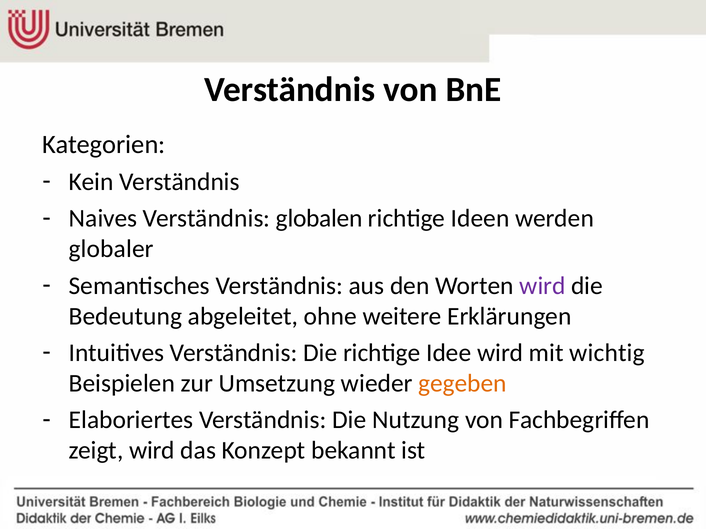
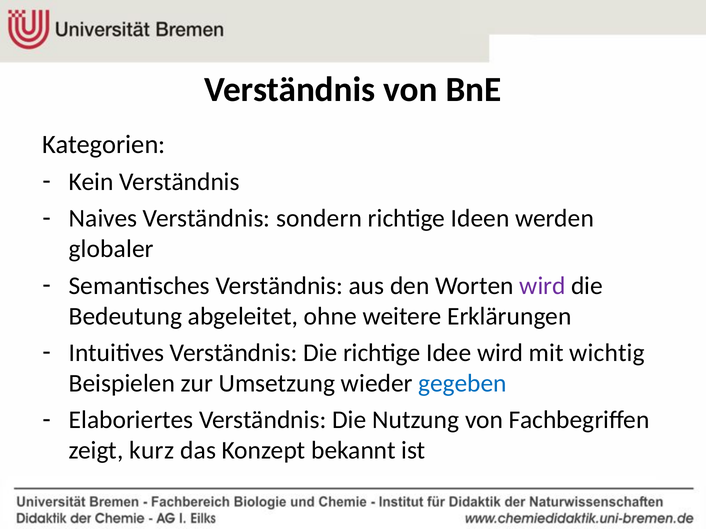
globalen: globalen -> sondern (319, 219)
gegeben colour: orange -> blue (463, 384)
zeigt wird: wird -> kurz (152, 451)
